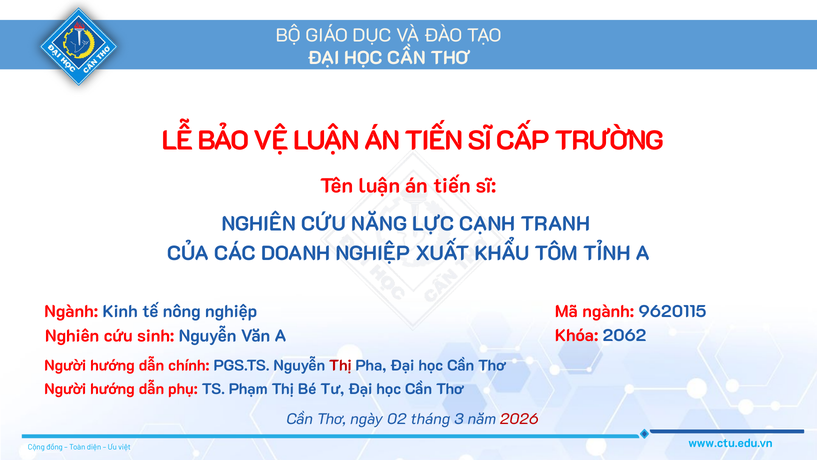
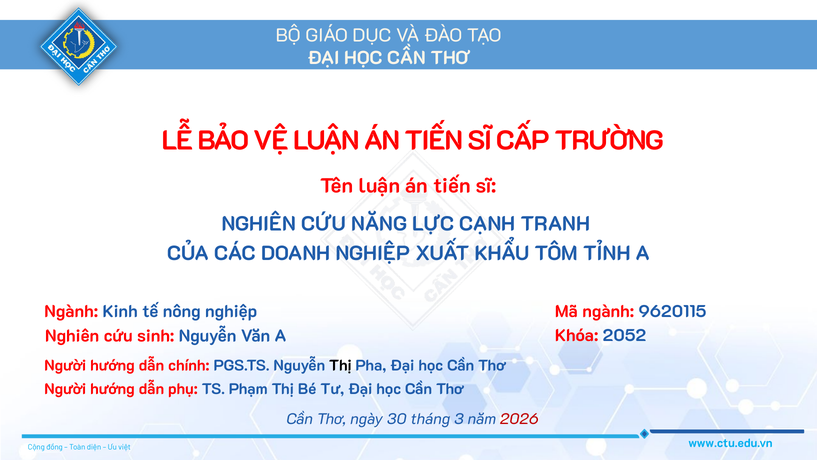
2062: 2062 -> 2052 (625, 335)
Thị colour: red -> black (340, 365)
02: 02 -> 30 (397, 419)
